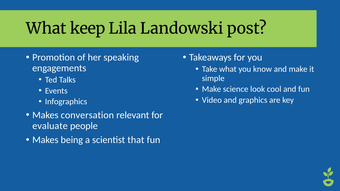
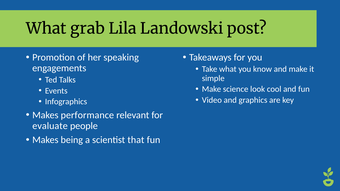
keep: keep -> grab (87, 29)
conversation: conversation -> performance (87, 115)
